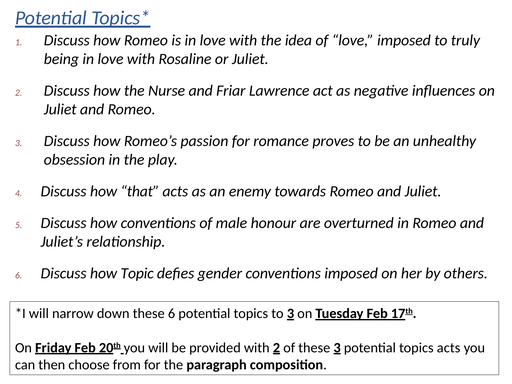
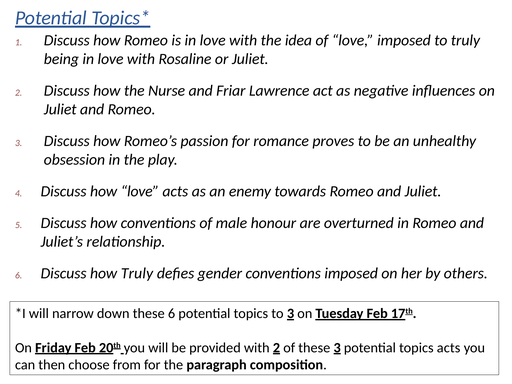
how that: that -> love (140, 191)
how Topic: Topic -> Truly (137, 273)
